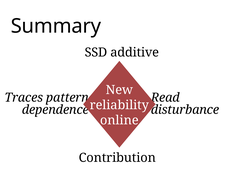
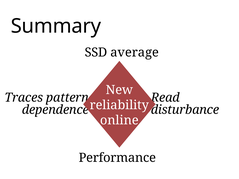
additive: additive -> average (135, 53)
Contribution: Contribution -> Performance (117, 158)
